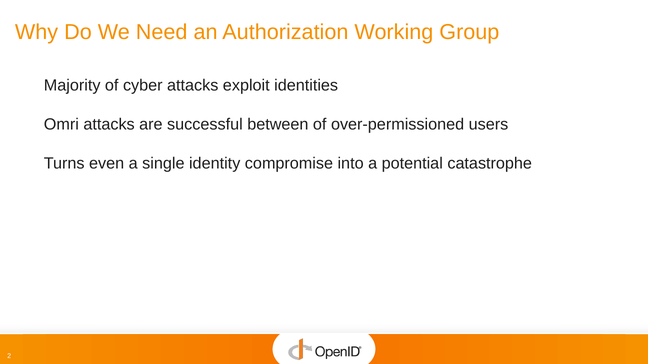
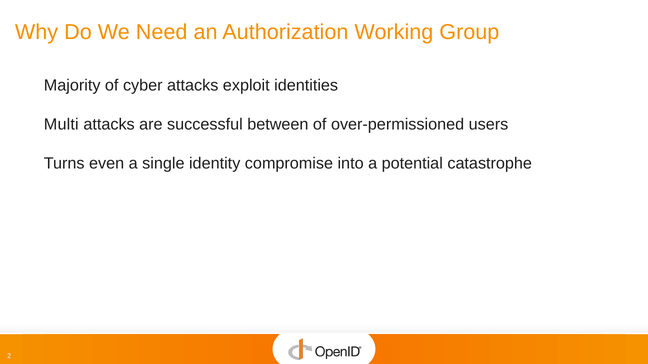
Omri: Omri -> Multi (61, 125)
